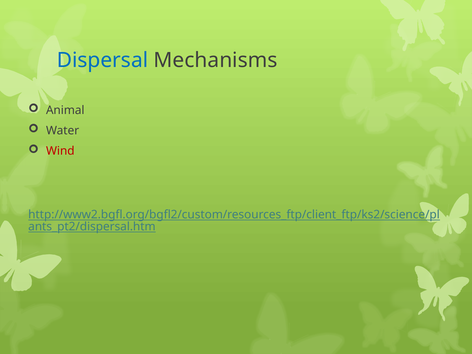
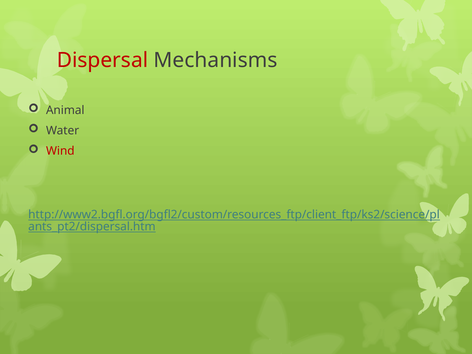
Dispersal colour: blue -> red (103, 60)
